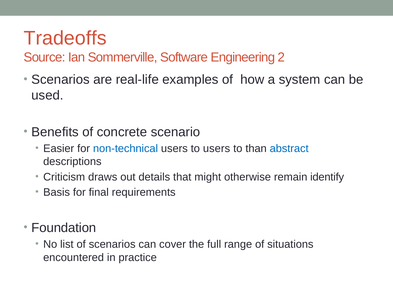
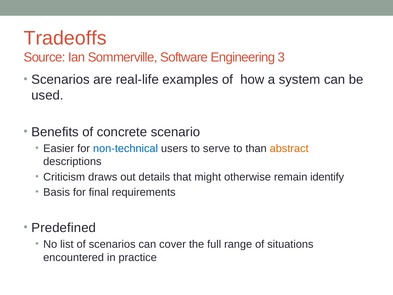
2: 2 -> 3 (281, 57)
to users: users -> serve (217, 148)
abstract colour: blue -> orange (289, 148)
Foundation: Foundation -> Predefined (64, 228)
